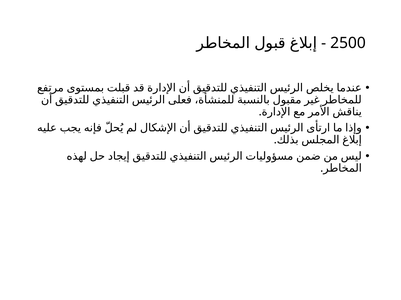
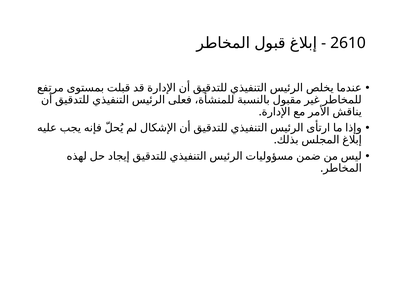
2500: 2500 -> 2610 (348, 43)
